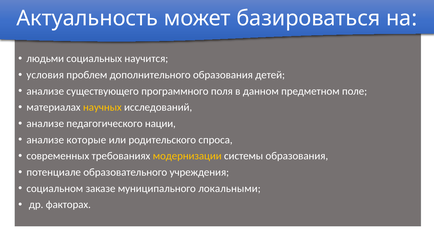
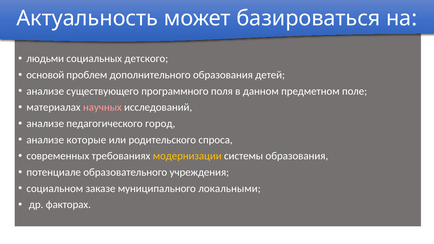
научится: научится -> детского (146, 59)
условия: условия -> основой (45, 75)
научных colour: yellow -> pink (102, 107)
нации: нации -> город (160, 124)
